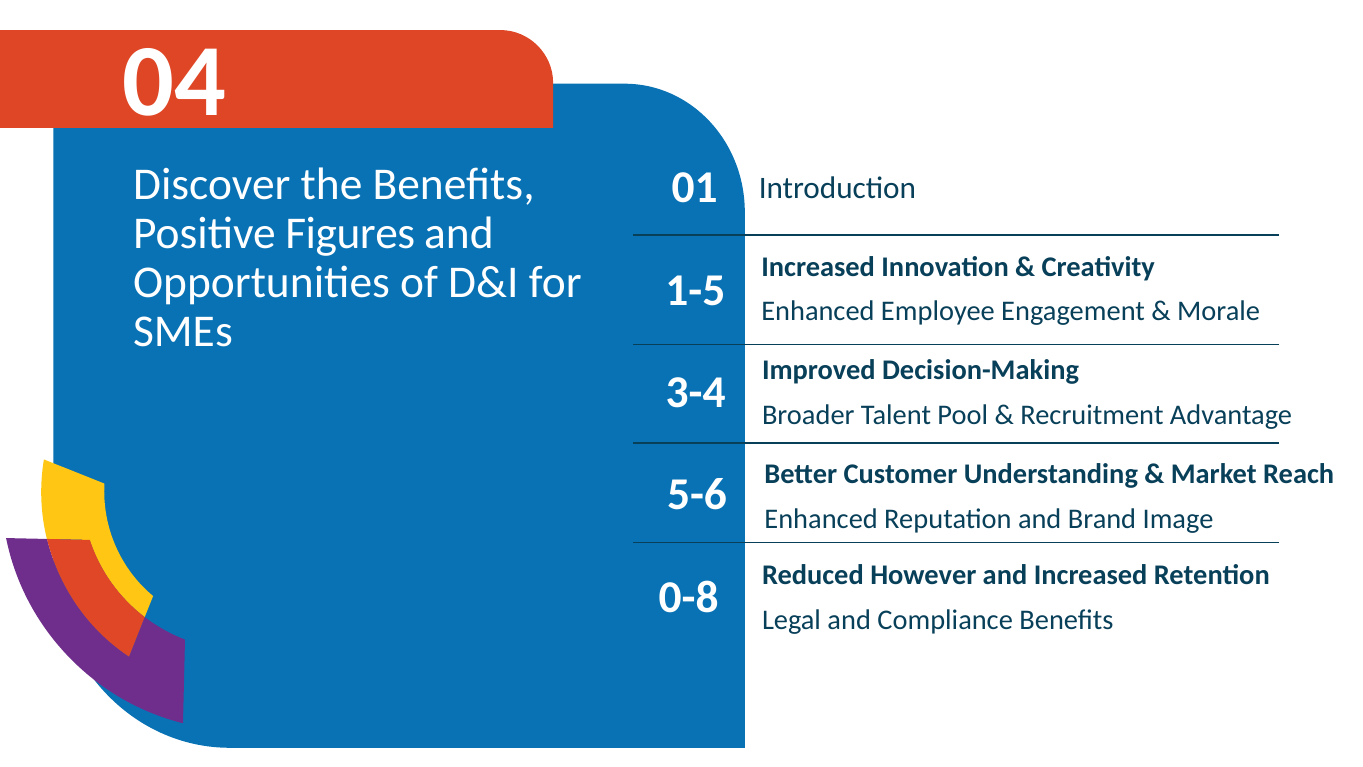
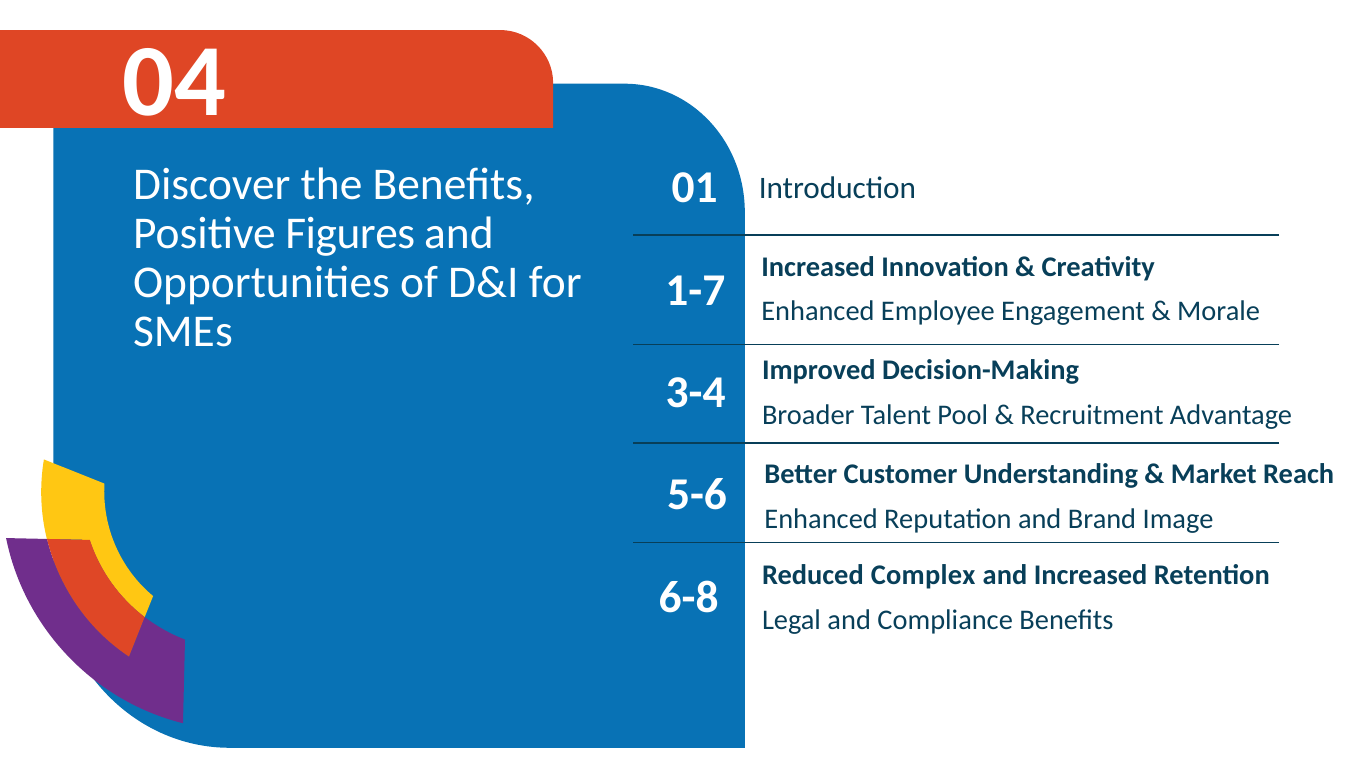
1-5: 1-5 -> 1-7 (695, 290)
However: However -> Complex (923, 575)
0-8: 0-8 -> 6-8 (689, 597)
